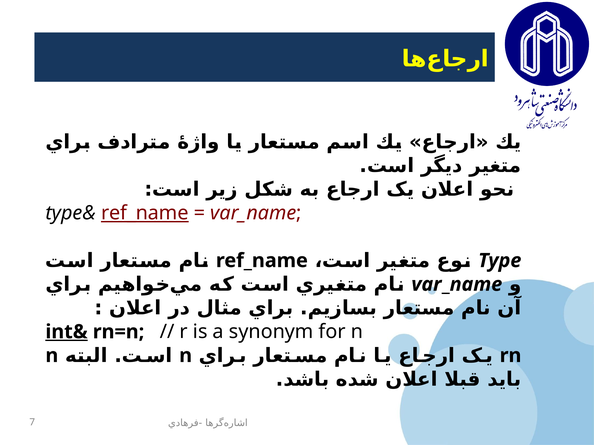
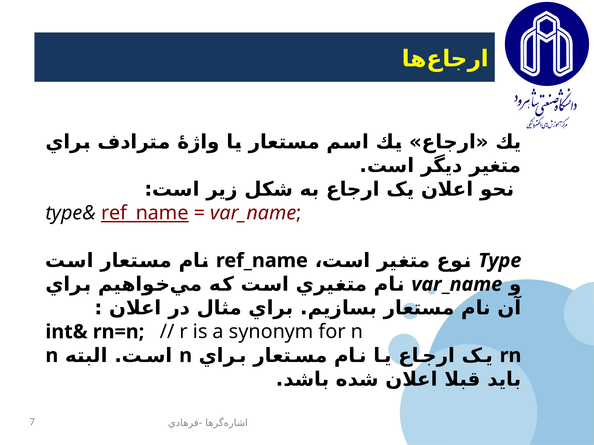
int& underline: present -> none (67, 332)
